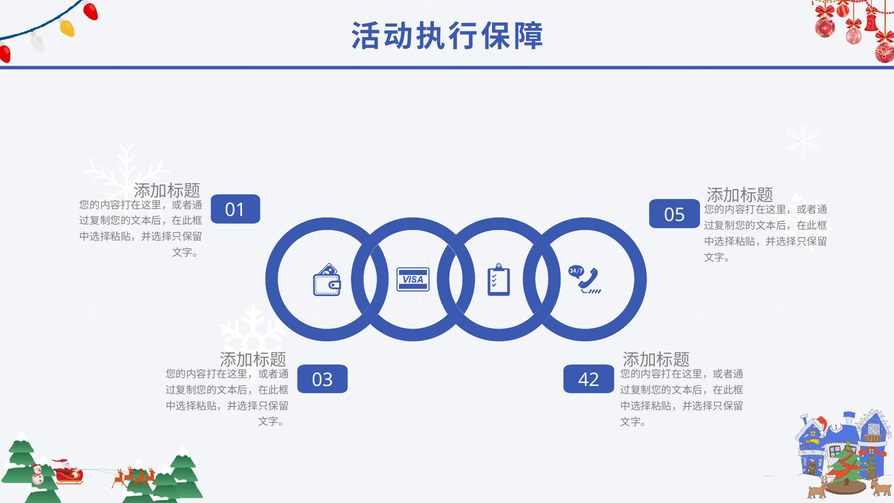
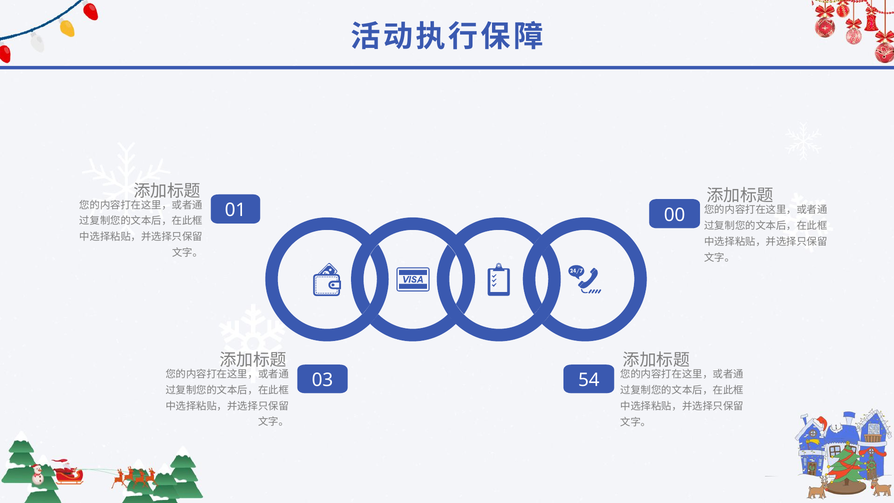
05: 05 -> 00 (675, 215)
42: 42 -> 54 (589, 380)
